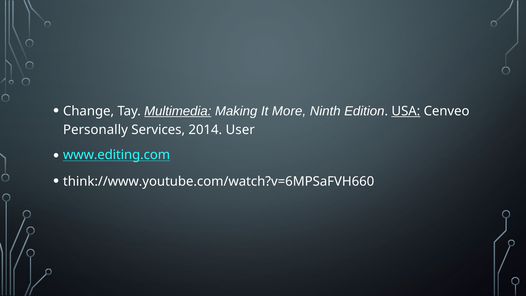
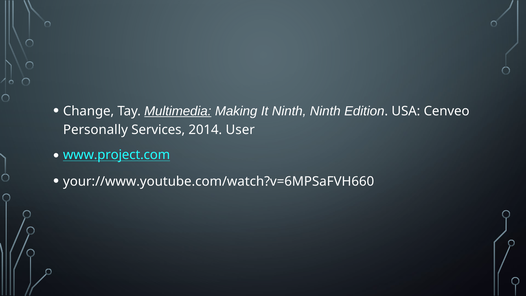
It More: More -> Ninth (289, 111)
USA underline: present -> none (406, 111)
www.editing.com: www.editing.com -> www.project.com (117, 155)
think://www.youtube.com/watch?v=6MPSaFVH660: think://www.youtube.com/watch?v=6MPSaFVH660 -> your://www.youtube.com/watch?v=6MPSaFVH660 (219, 181)
